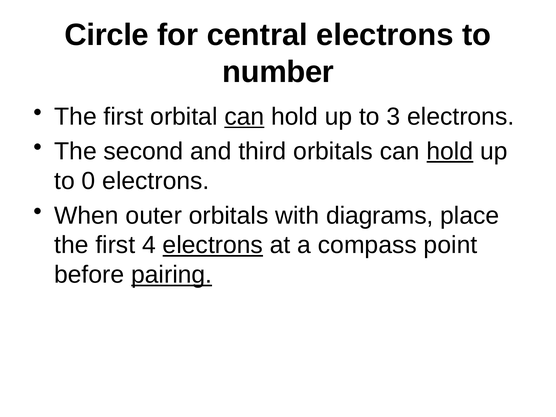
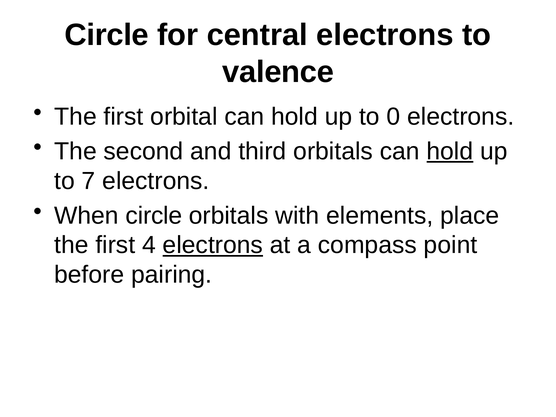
number: number -> valence (278, 72)
can underline: present -> none (244, 117)
3: 3 -> 0 (393, 117)
0: 0 -> 7 (88, 181)
When outer: outer -> circle (154, 216)
diagrams: diagrams -> elements (380, 216)
pairing underline: present -> none (172, 275)
